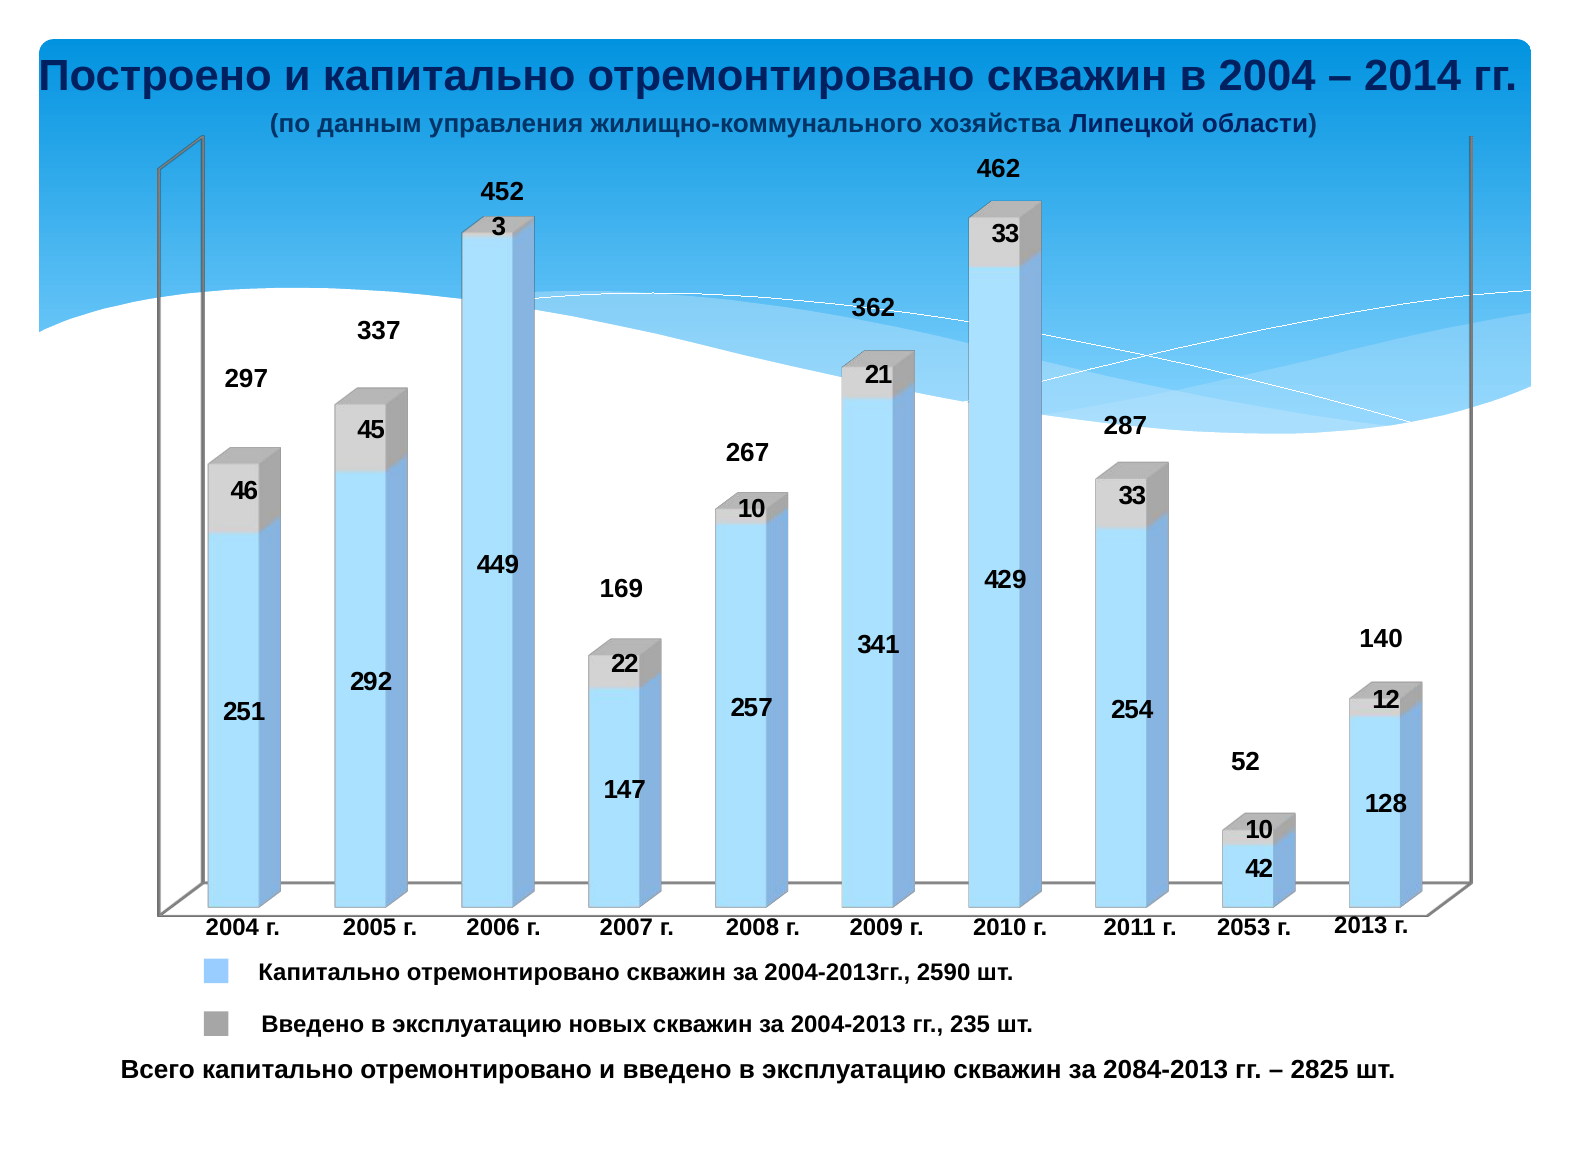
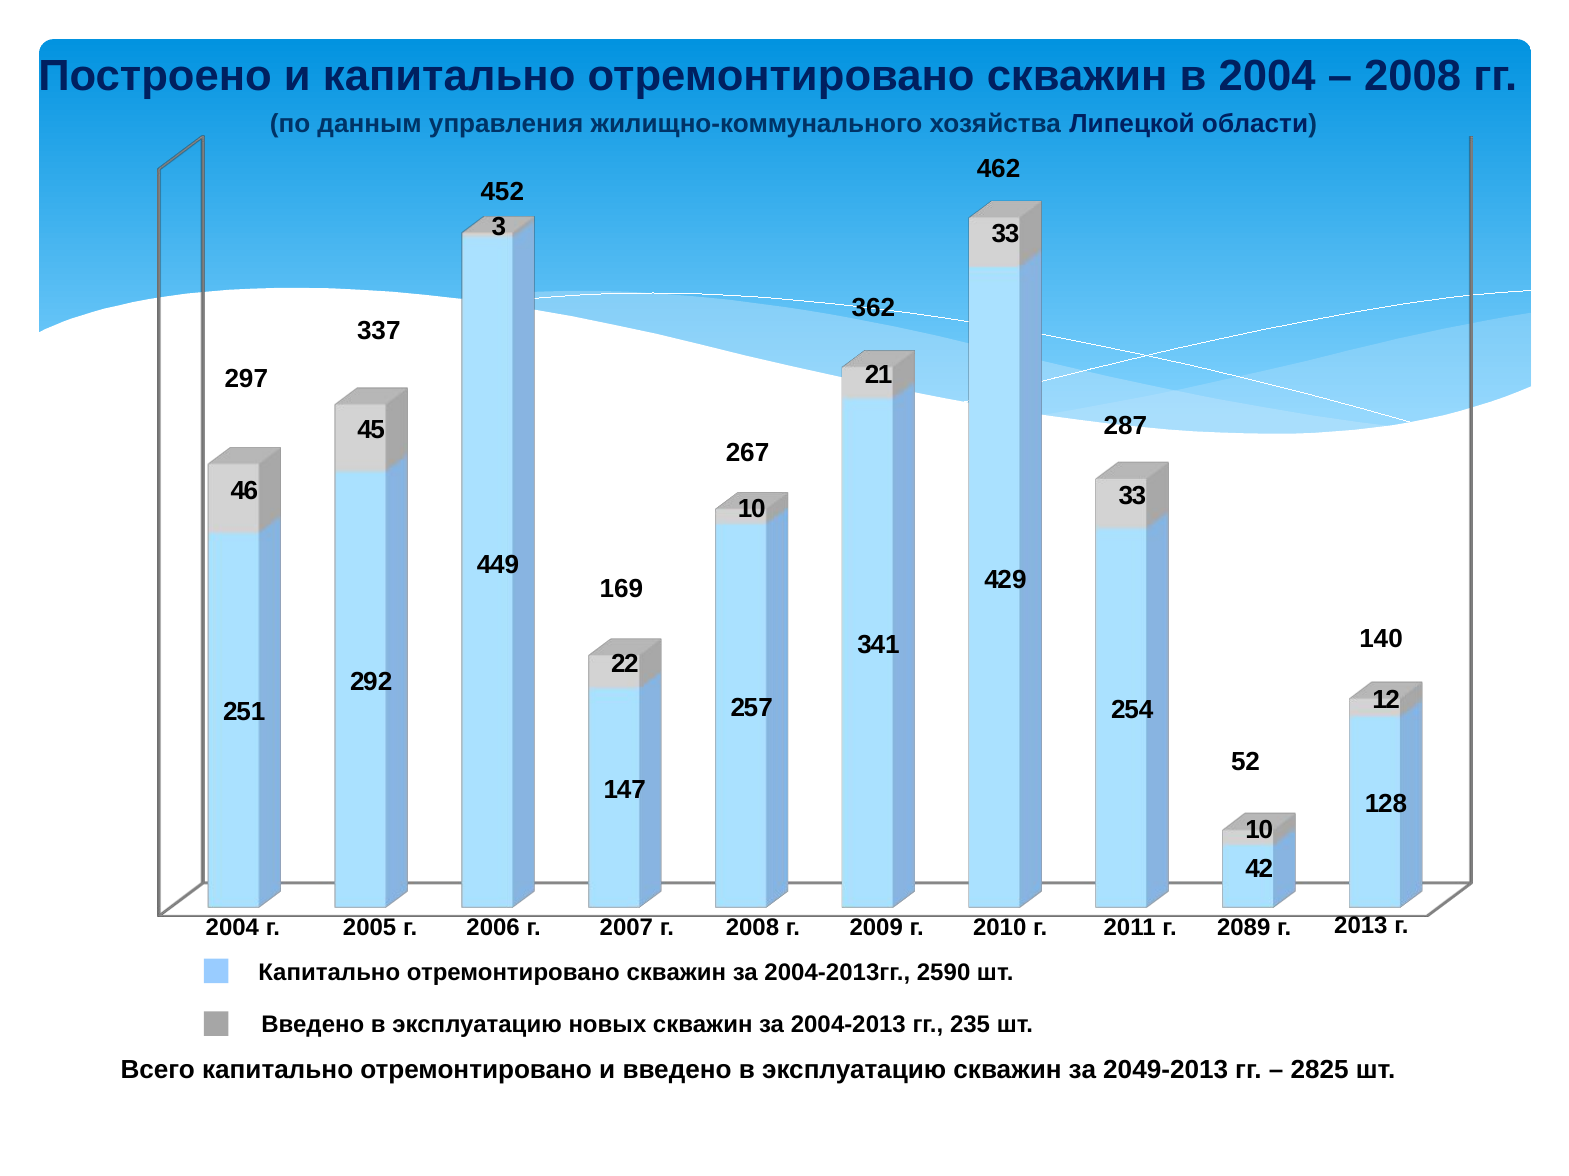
2014: 2014 -> 2008 (1413, 76)
2053: 2053 -> 2089 (1244, 928)
2084-2013: 2084-2013 -> 2049-2013 (1166, 1071)
